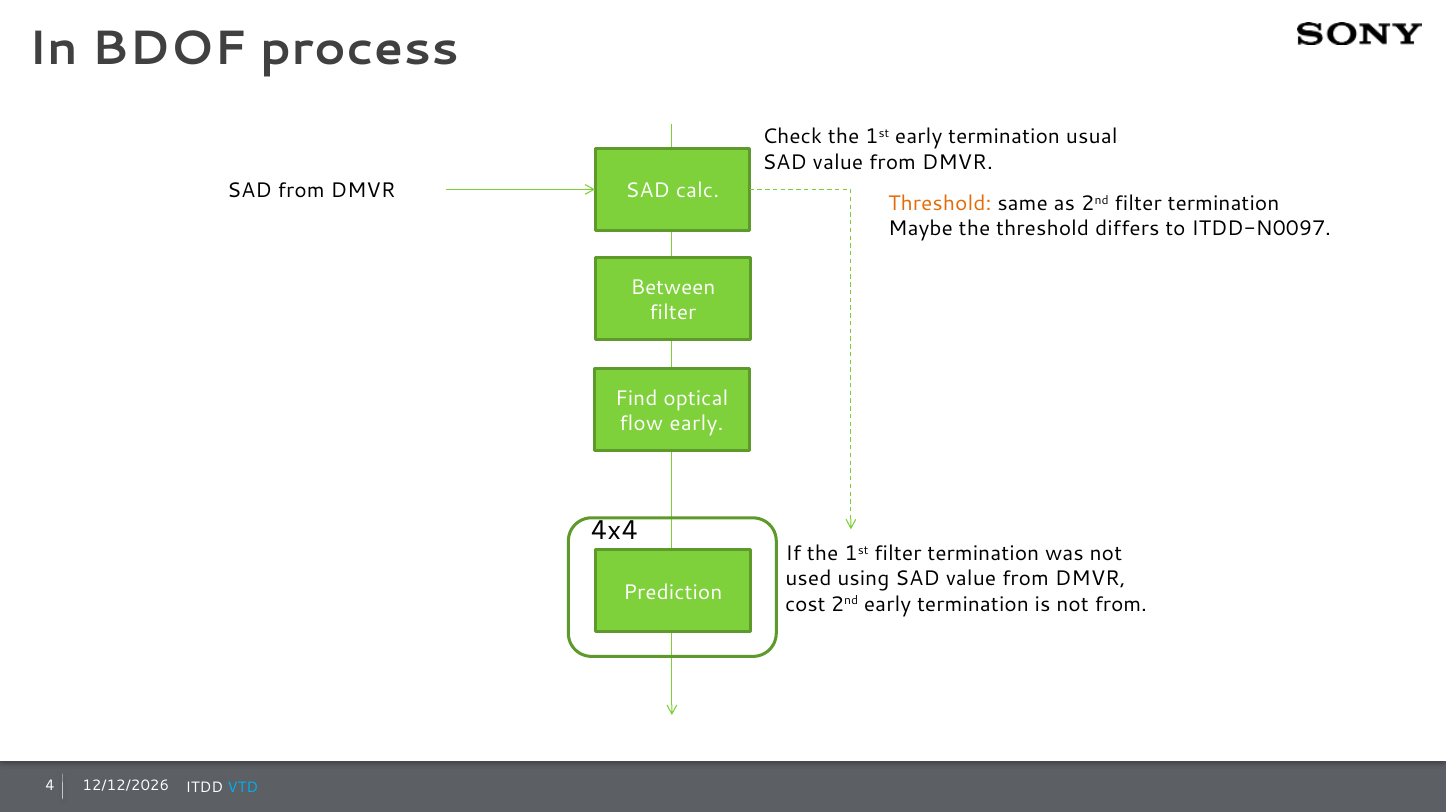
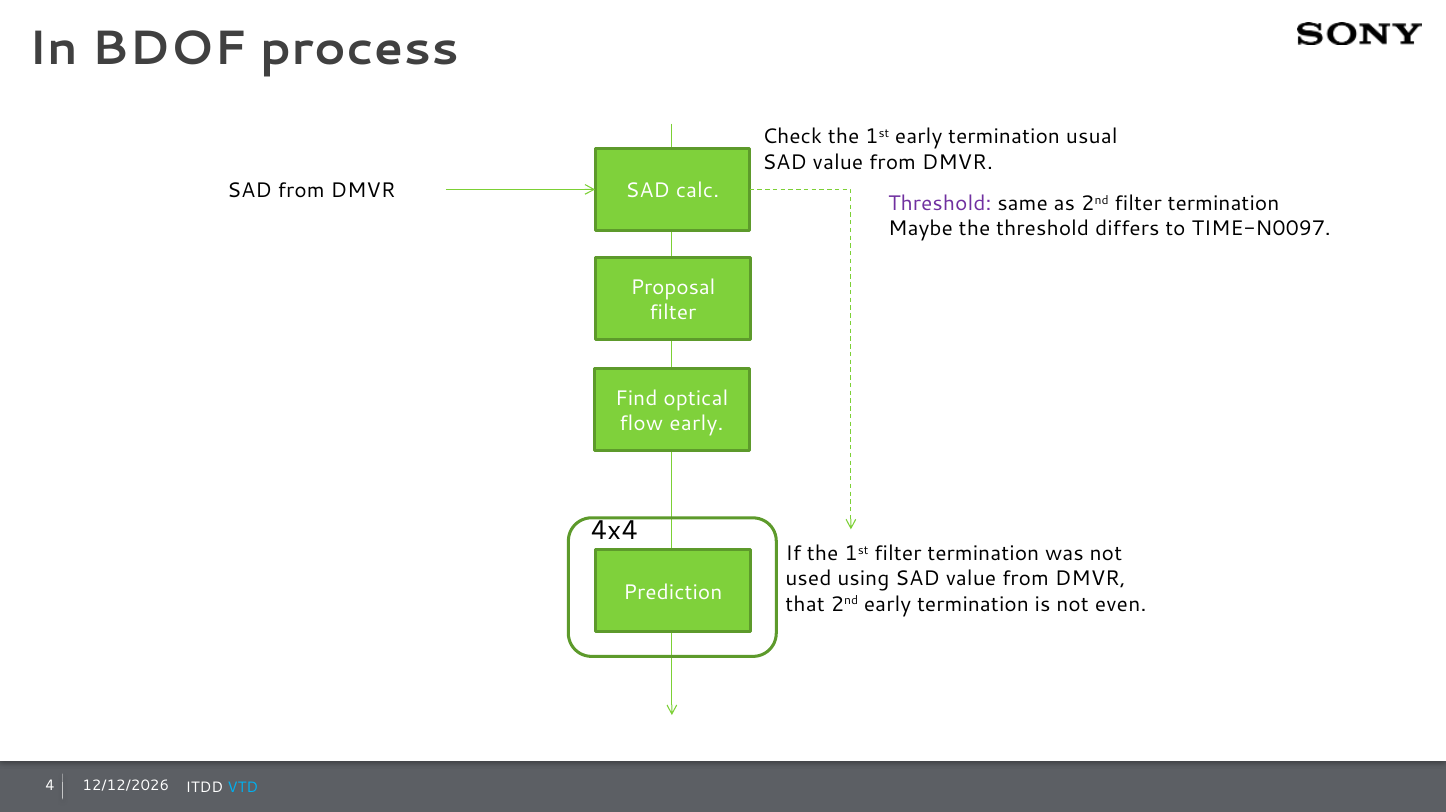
Threshold colour: orange -> purple (940, 204)
ITDD-N0097: ITDD-N0097 -> TIME-N0097 (1261, 229)
Between: Between -> Proposal (673, 288)
cost: cost -> that (805, 604)
not from: from -> even (1121, 604)
